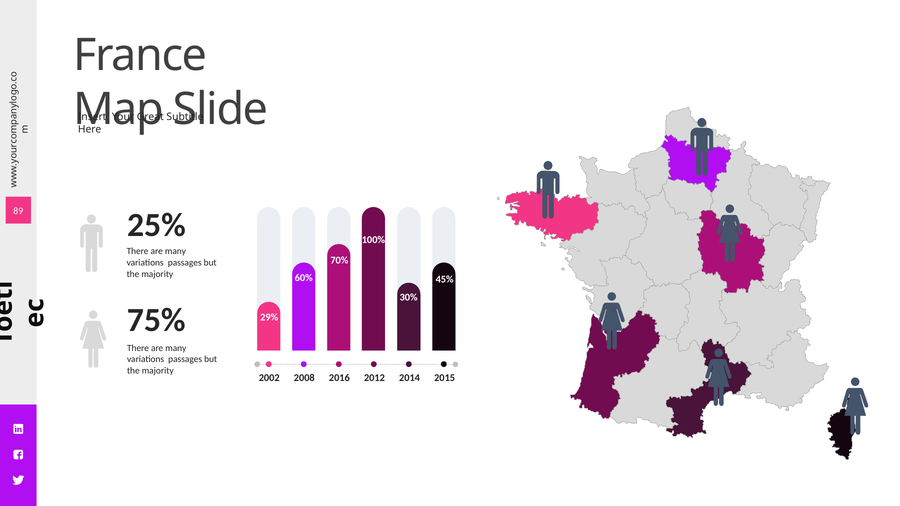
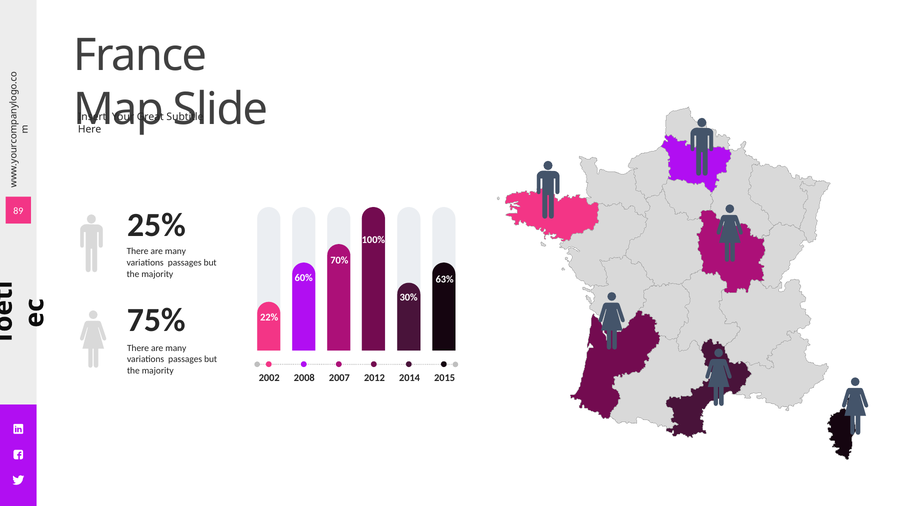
45%: 45% -> 63% (445, 280)
29%: 29% -> 22% (269, 317)
2016: 2016 -> 2007 (339, 378)
